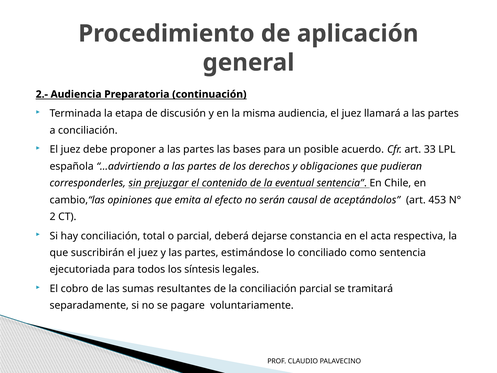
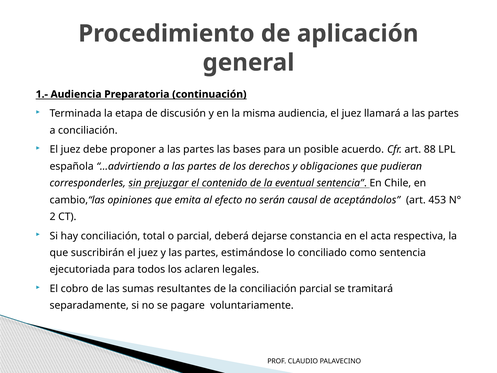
2.-: 2.- -> 1.- (42, 94)
33: 33 -> 88 (430, 149)
síntesis: síntesis -> aclaren (202, 269)
